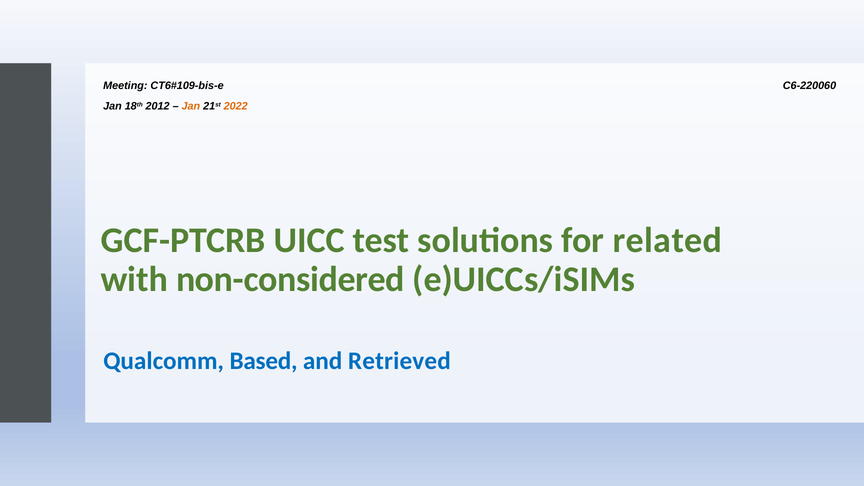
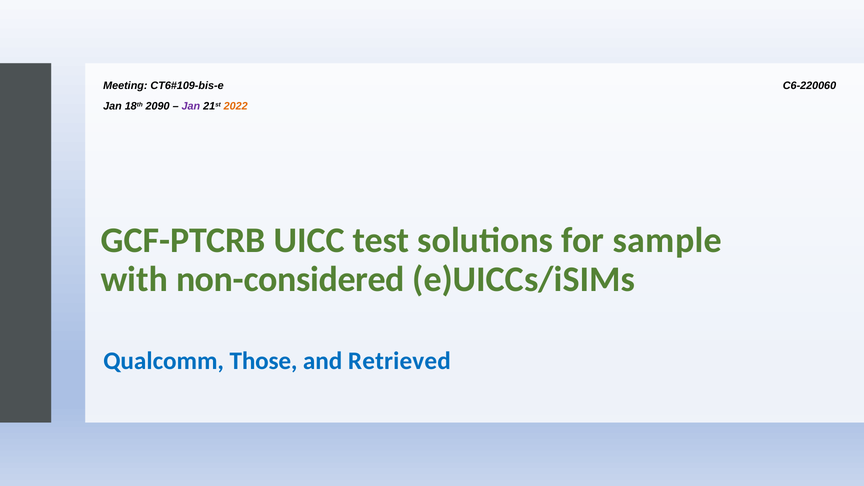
2012: 2012 -> 2090 (158, 106)
Jan colour: orange -> purple (191, 106)
related: related -> sample (667, 240)
Based: Based -> Those (264, 361)
